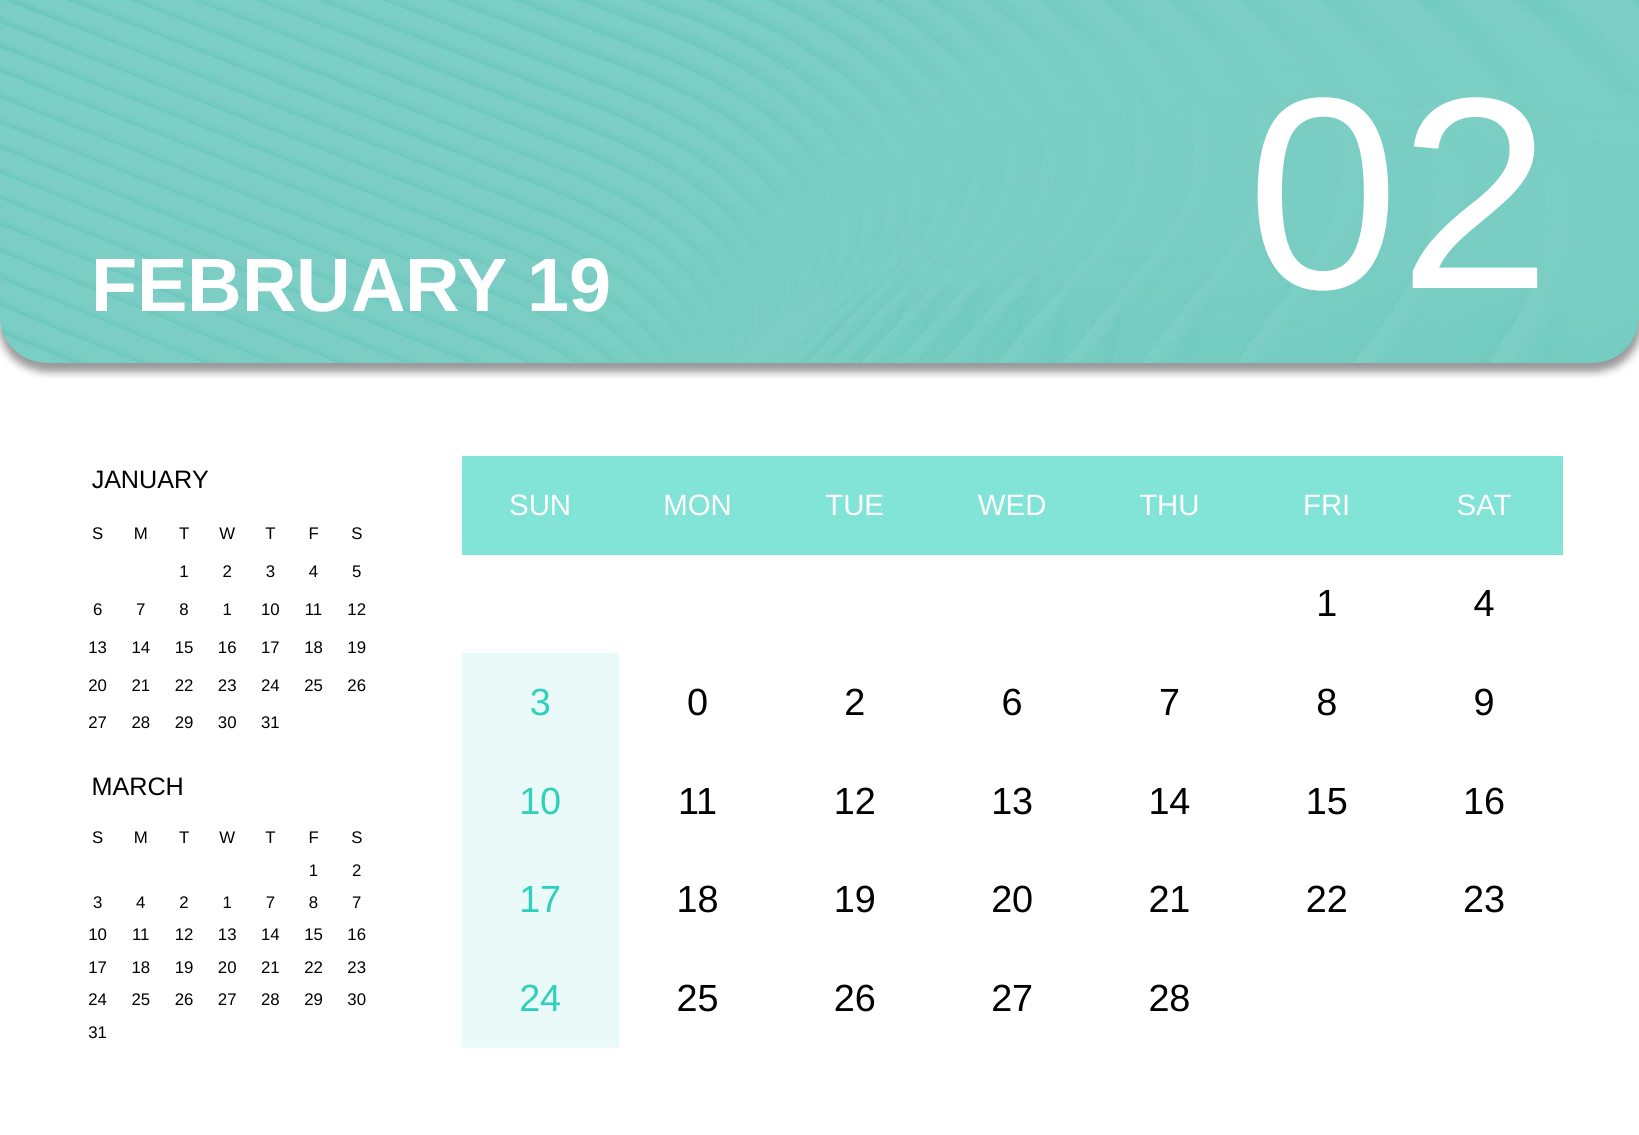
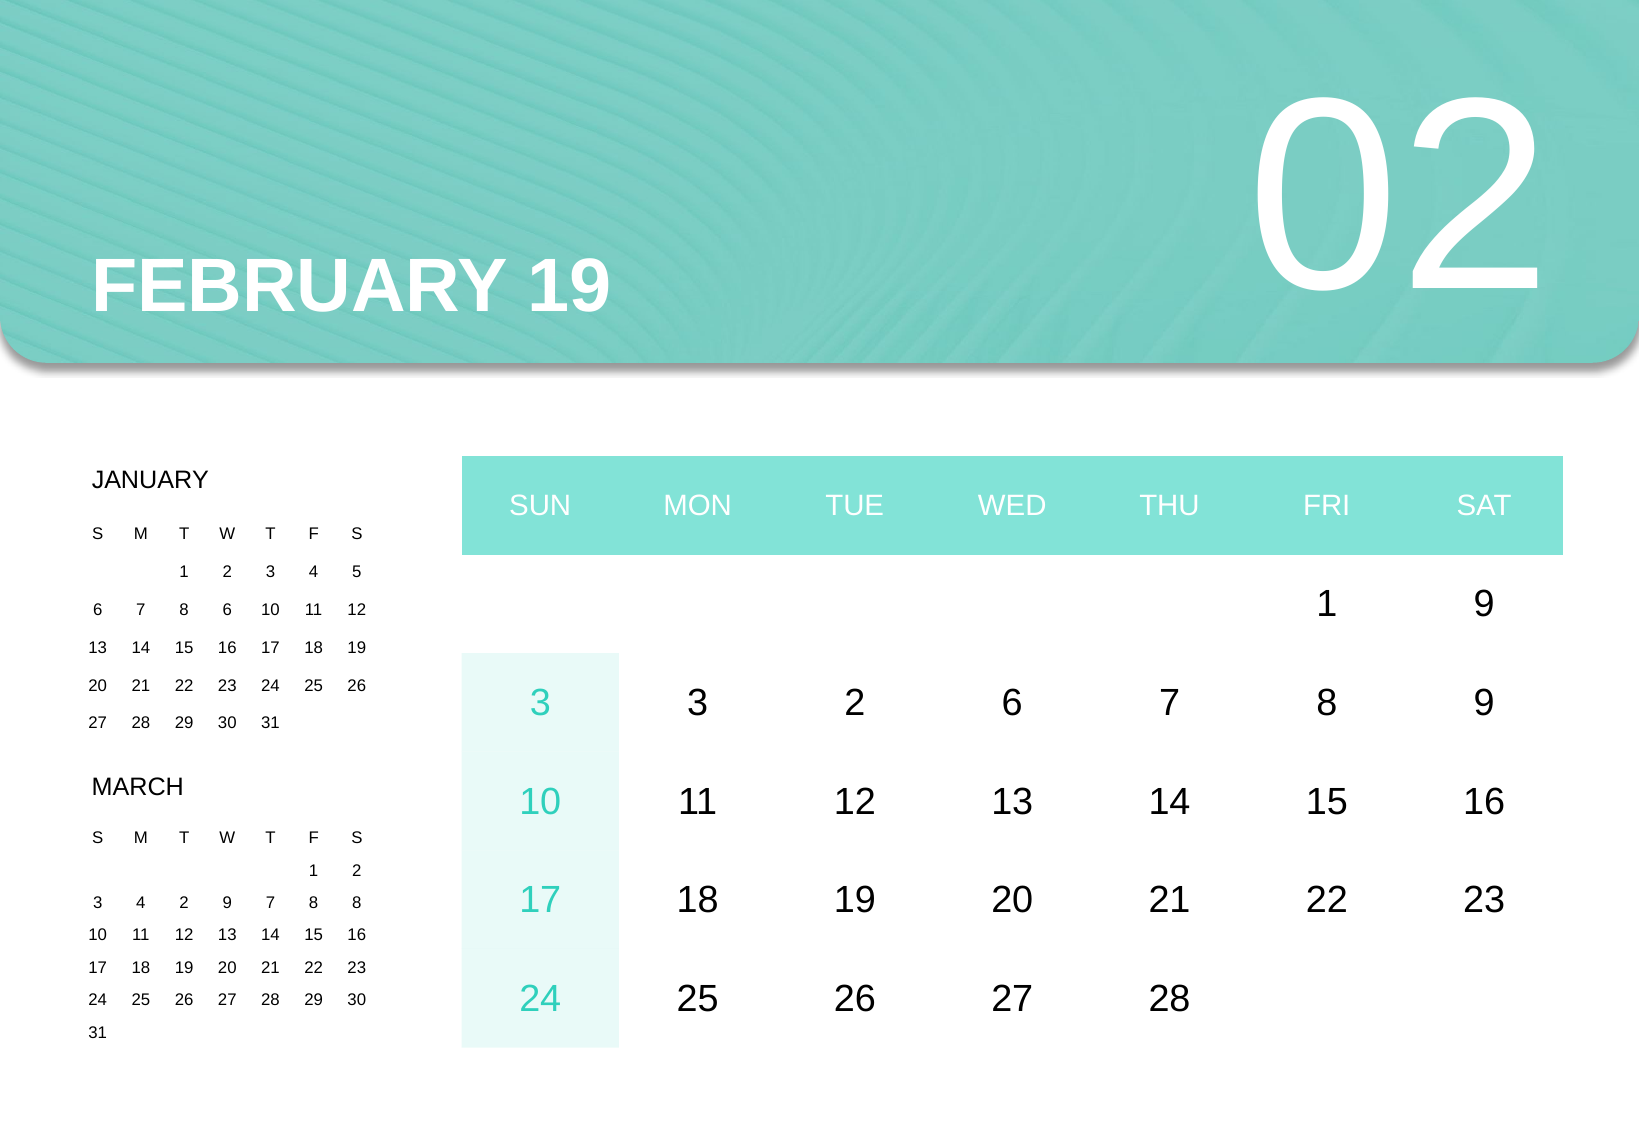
1 4: 4 -> 9 (1484, 604)
8 1: 1 -> 6 (227, 610)
3 0: 0 -> 3 (698, 703)
2 1: 1 -> 9 (227, 903)
8 7: 7 -> 8 (357, 903)
